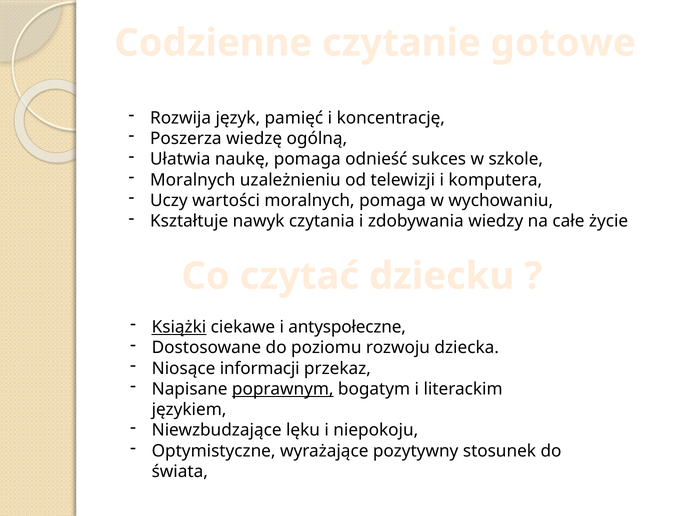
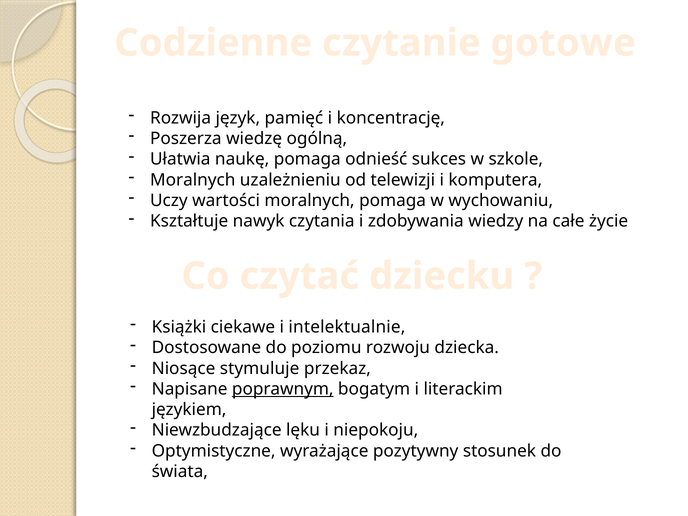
Książki underline: present -> none (179, 327)
antyspołeczne: antyspołeczne -> intelektualnie (347, 327)
informacji: informacji -> stymuluje (260, 368)
